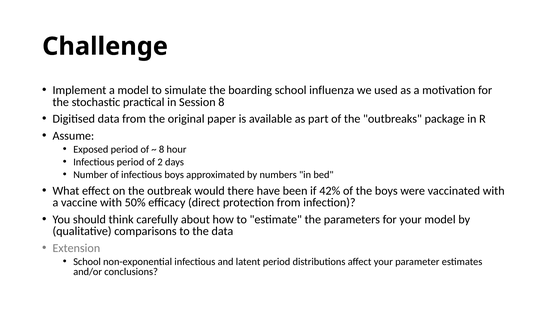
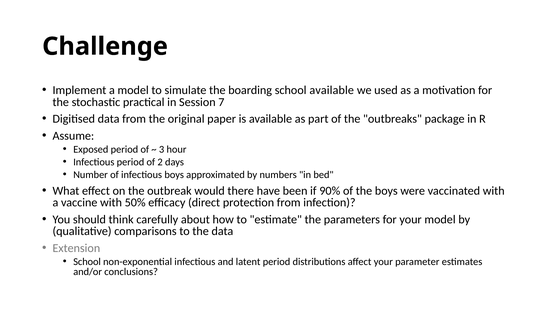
school influenza: influenza -> available (332, 90)
Session 8: 8 -> 7 (221, 102)
8: 8 -> 3 (162, 149)
42%: 42% -> 90% (330, 191)
